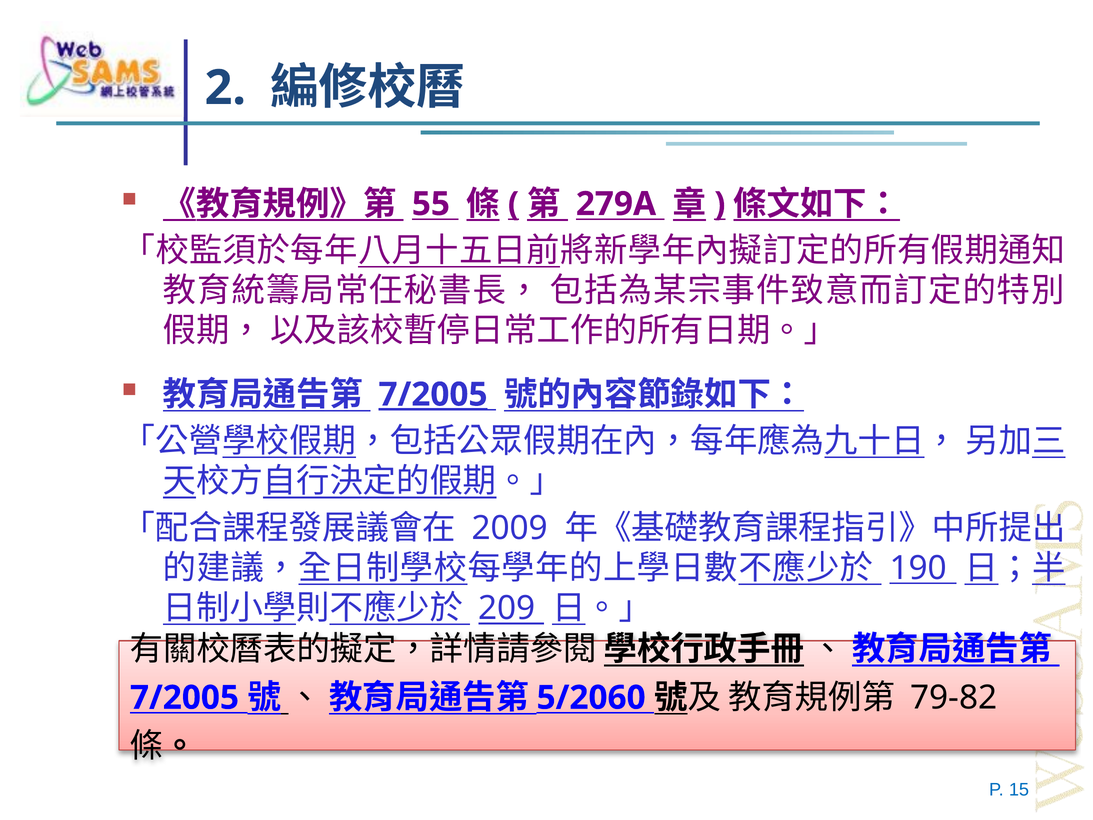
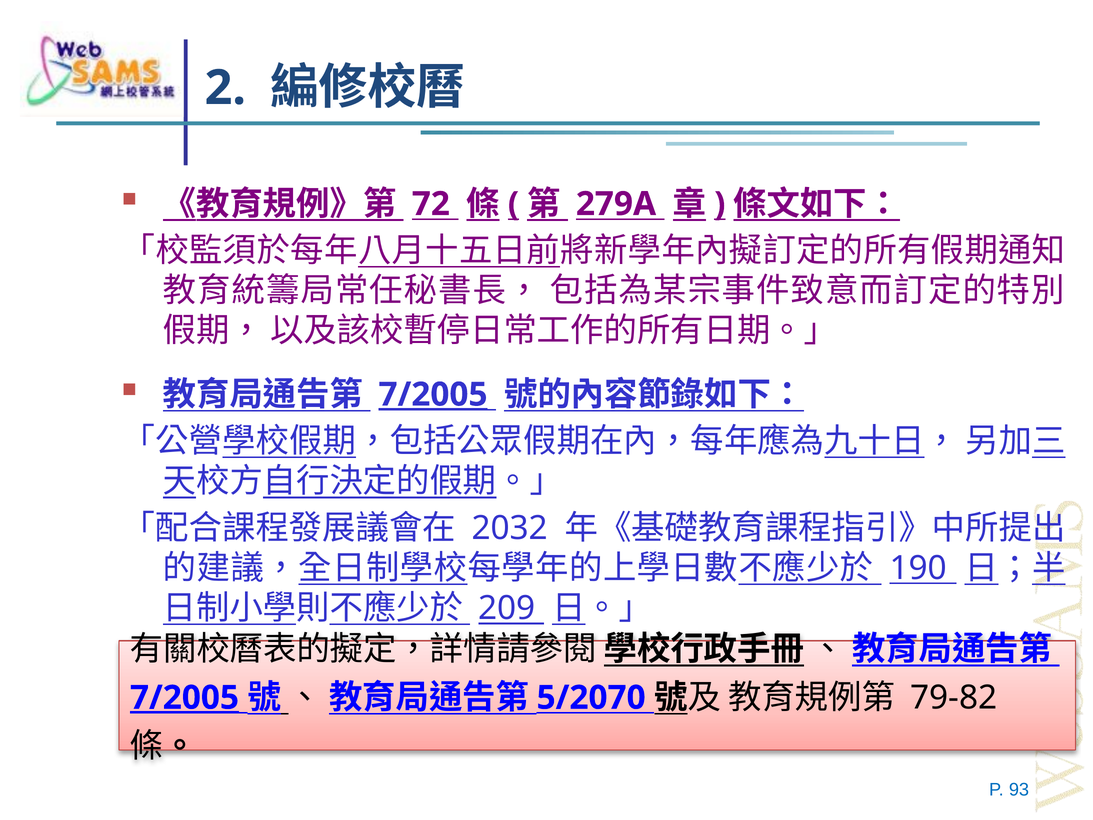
55: 55 -> 72 (431, 204)
2009: 2009 -> 2032 (510, 528)
7/2005 underline: none -> present (184, 698)
5/2060: 5/2060 -> 5/2070 (591, 698)
15: 15 -> 93 (1019, 789)
